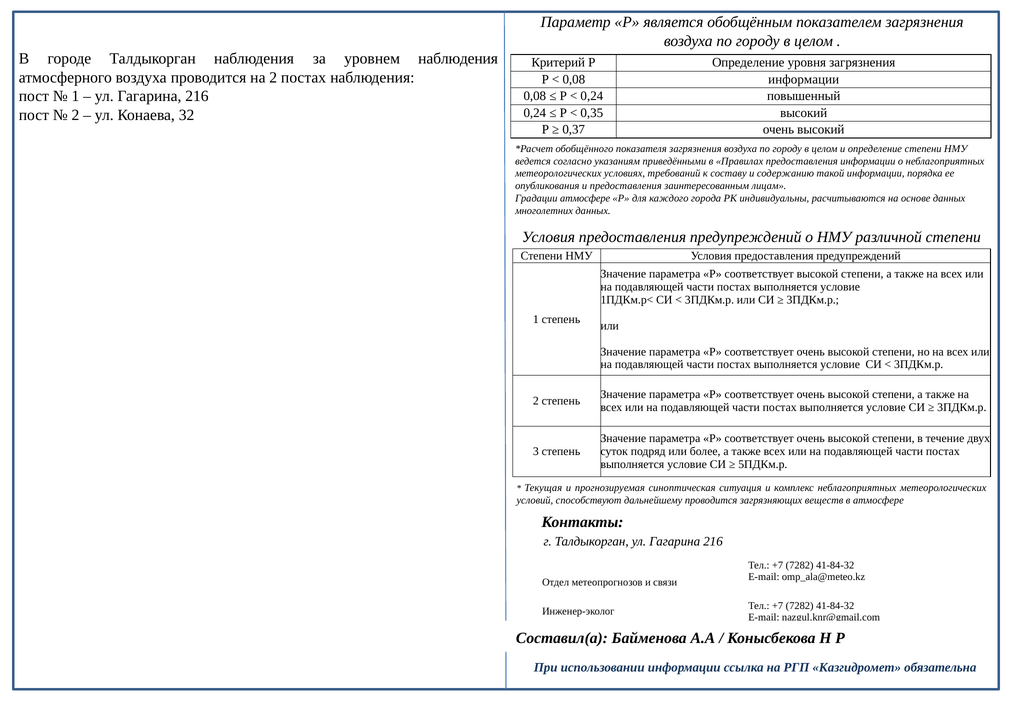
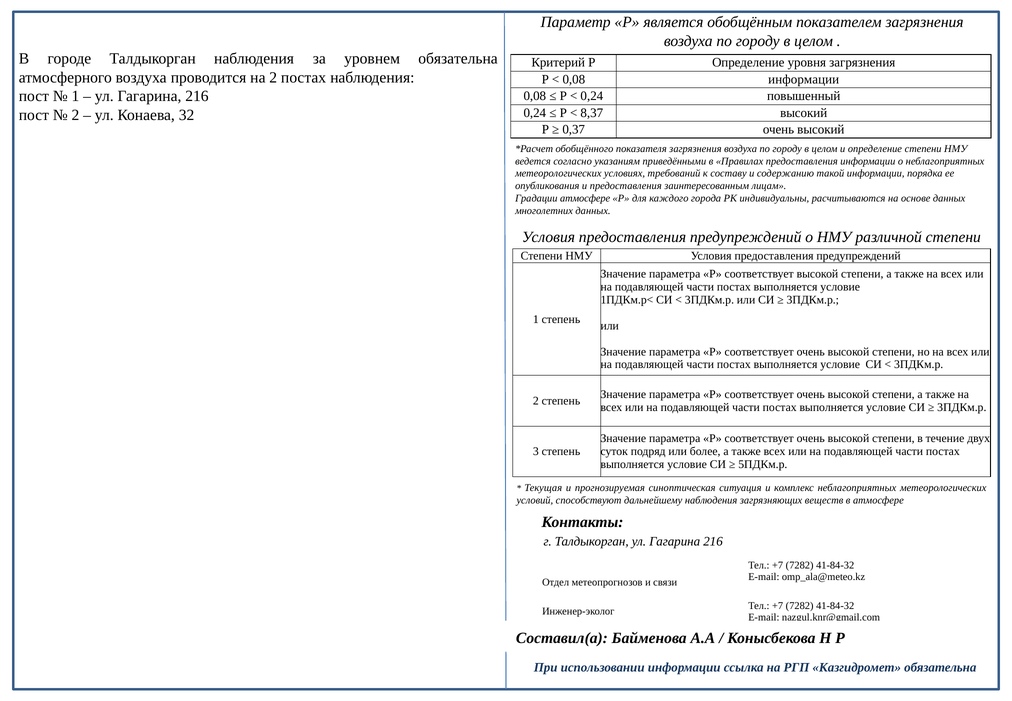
уровнем наблюдения: наблюдения -> обязательна (458, 59)
0,35: 0,35 -> 8,37 (592, 113)
дальнейшему проводится: проводится -> наблюдения (711, 500)
